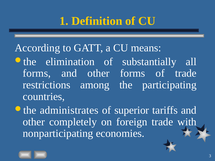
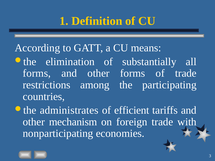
superior: superior -> efficient (132, 110)
completely: completely -> mechanism (73, 122)
